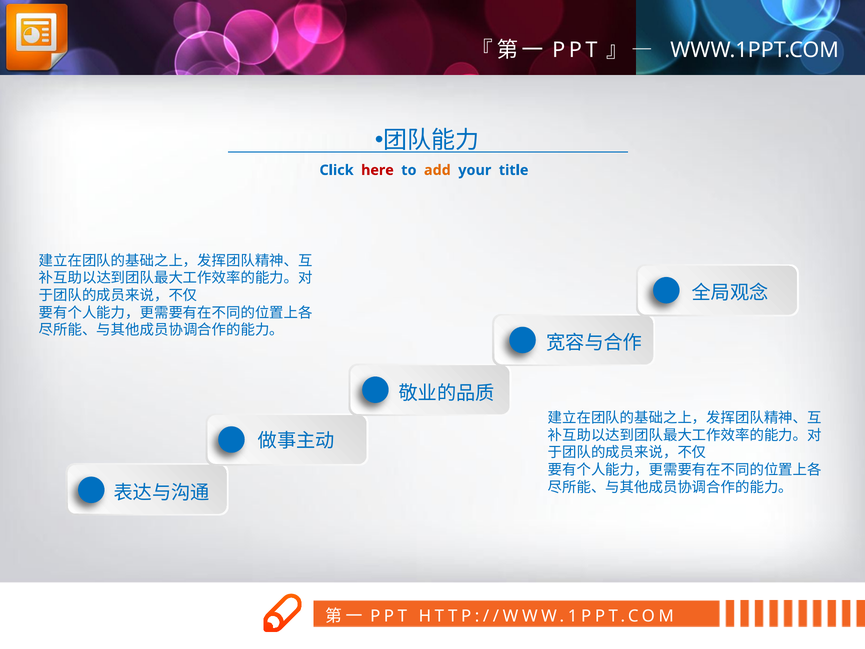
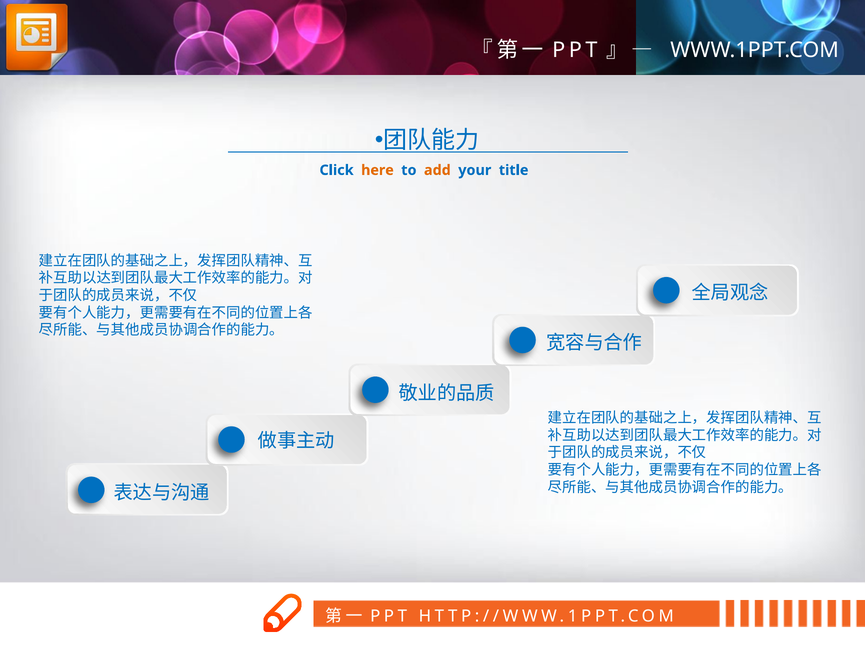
here colour: red -> orange (377, 170)
